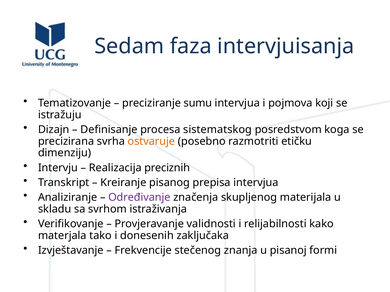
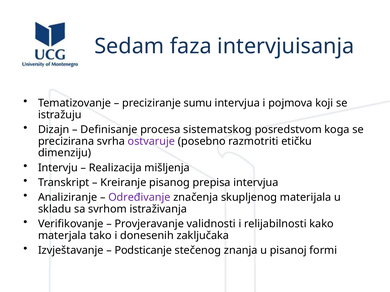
ostvaruje colour: orange -> purple (151, 141)
preciznih: preciznih -> mišljenja (167, 168)
Frekvencije: Frekvencije -> Podsticanje (143, 251)
